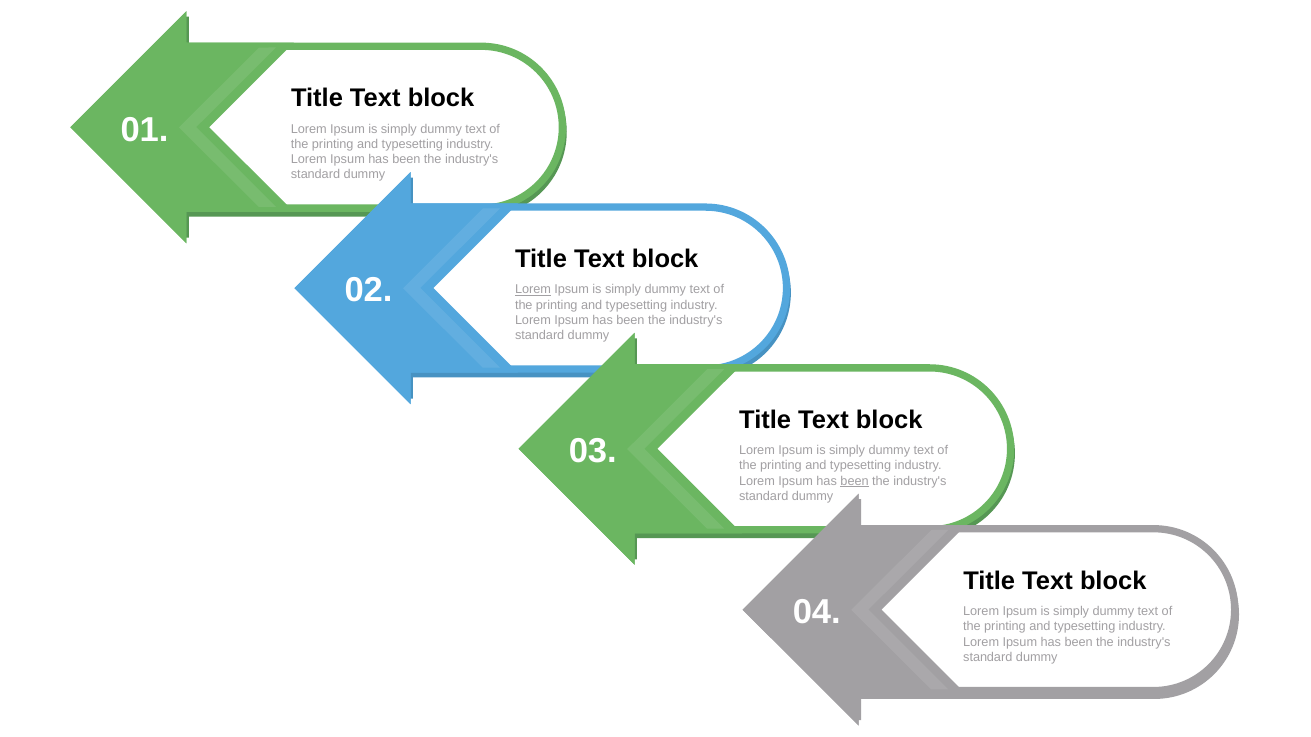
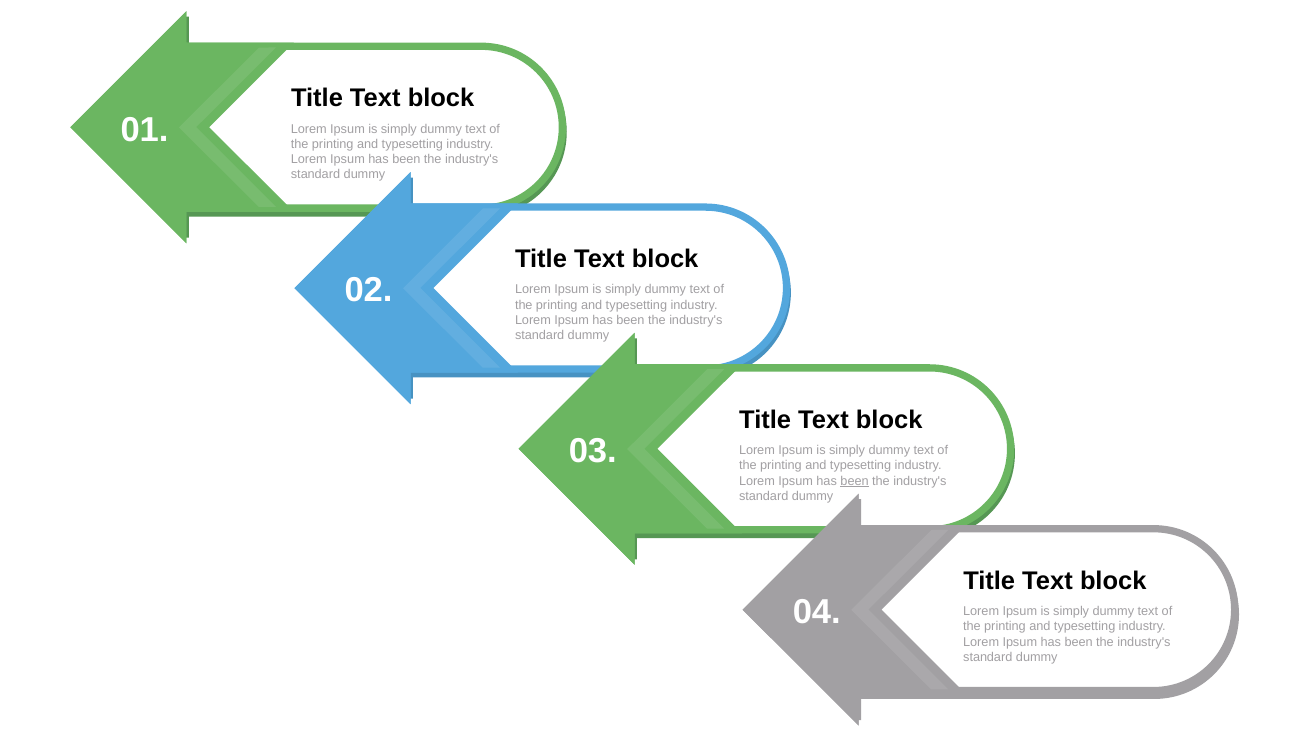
Lorem underline: present -> none (533, 290)
